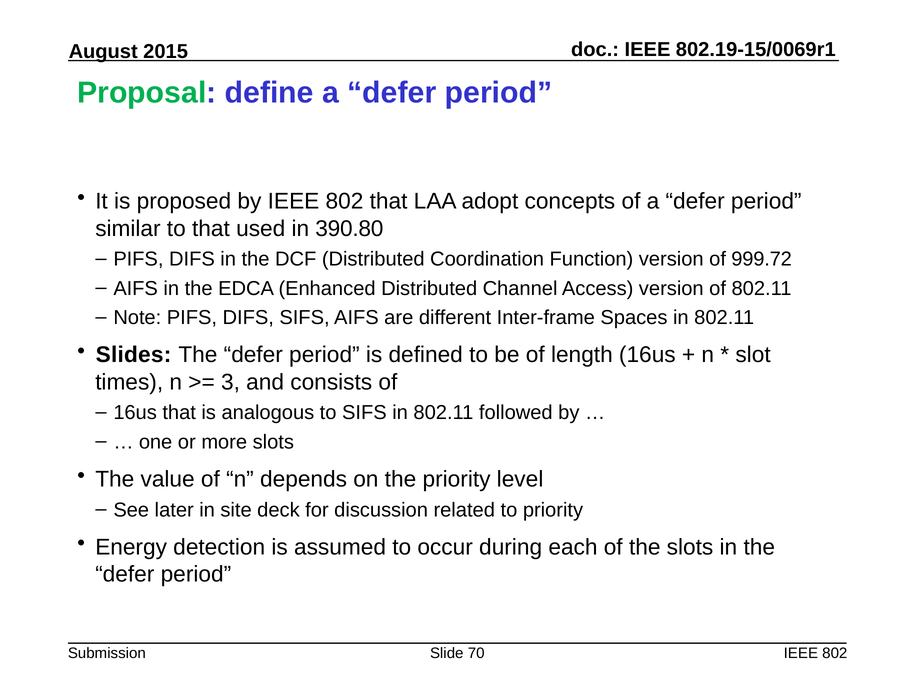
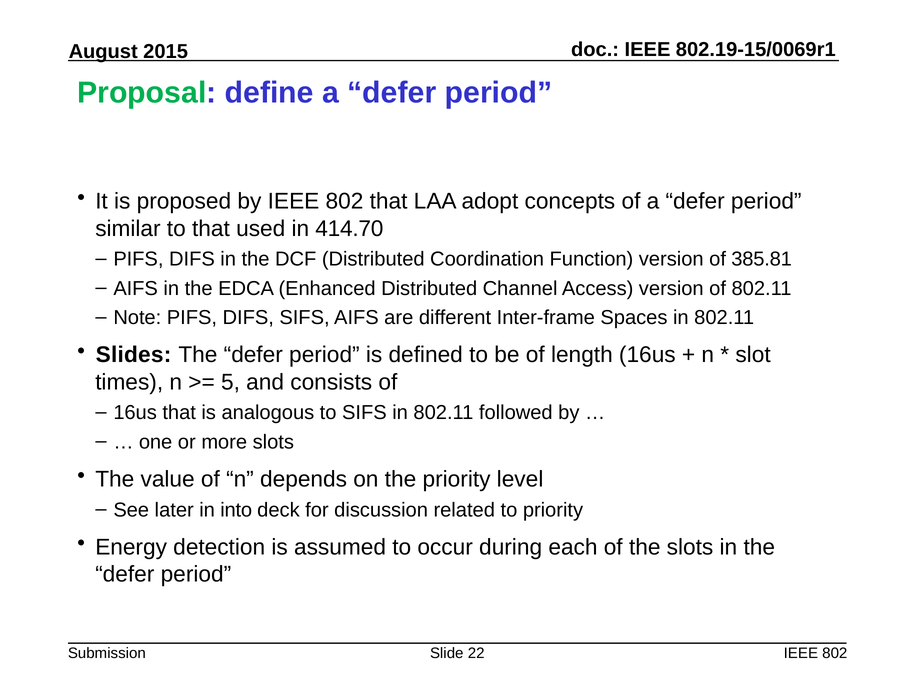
390.80: 390.80 -> 414.70 (349, 228)
999.72: 999.72 -> 385.81 (762, 259)
3: 3 -> 5 (230, 382)
site: site -> into (236, 509)
70: 70 -> 22 (476, 652)
